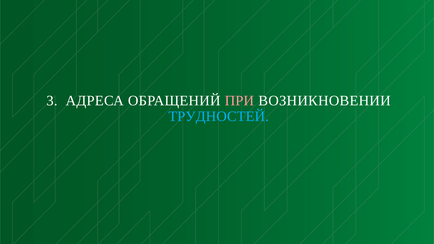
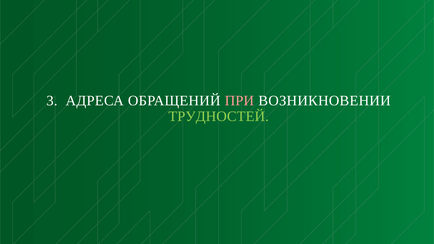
ТРУДНОСТЕЙ colour: light blue -> light green (219, 116)
